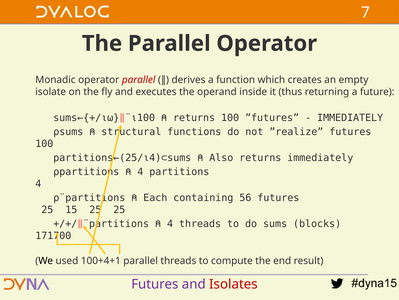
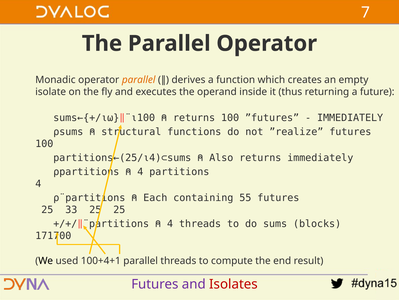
parallel colour: red -> orange (139, 80)
56: 56 -> 55 (245, 197)
15: 15 -> 33 (71, 209)
